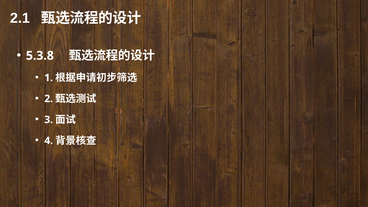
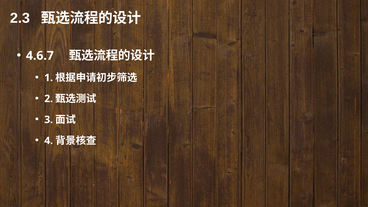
2.1: 2.1 -> 2.3 (20, 18)
5.3.8: 5.3.8 -> 4.6.7 (40, 56)
